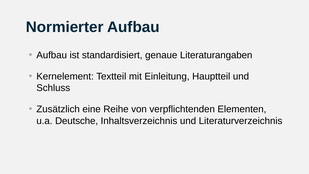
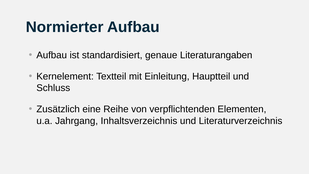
Deutsche: Deutsche -> Jahrgang (77, 121)
